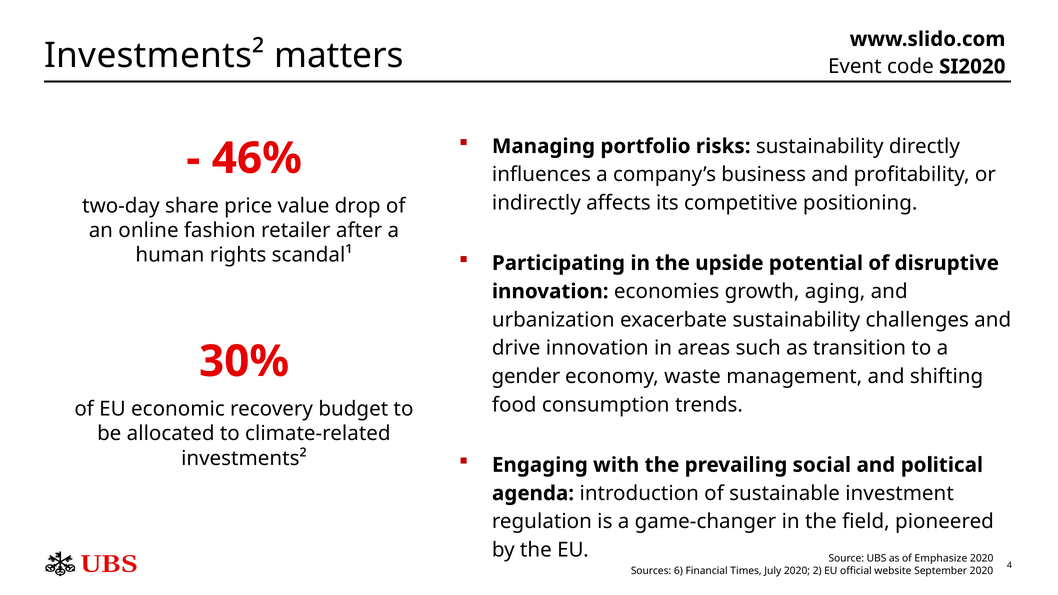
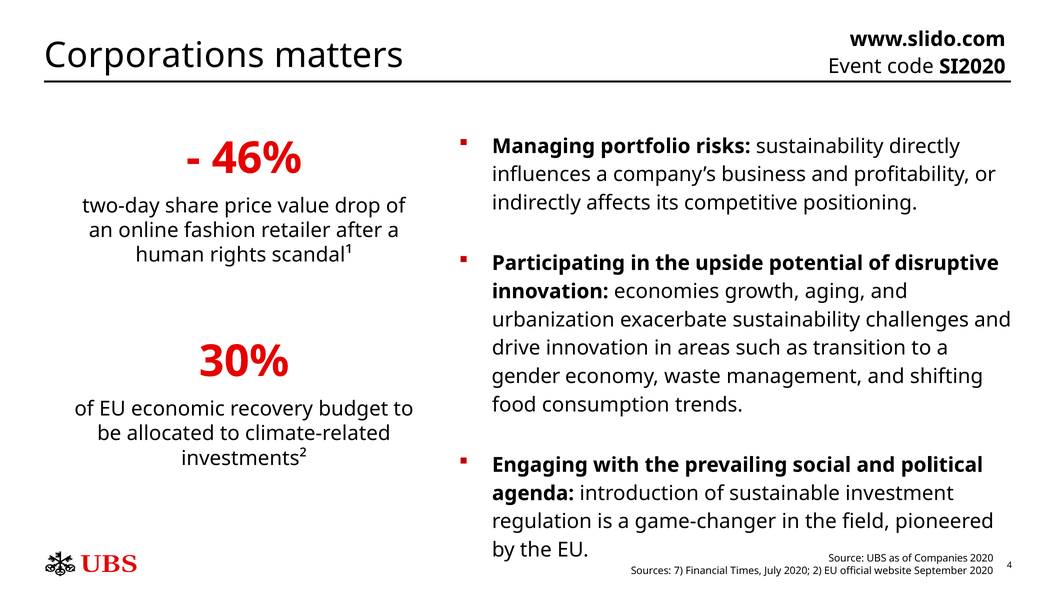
Investments²: Investments² -> Corporations (155, 56)
Emphasize: Emphasize -> Companies (941, 559)
6: 6 -> 7 (678, 571)
